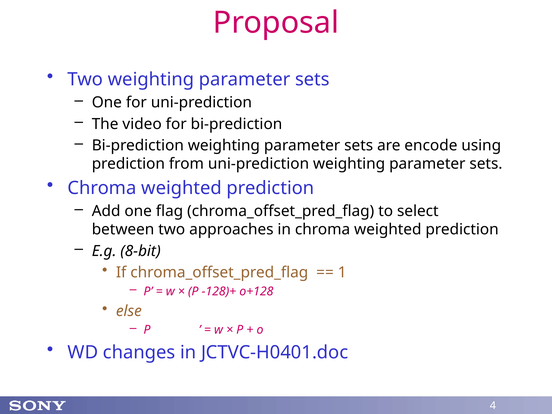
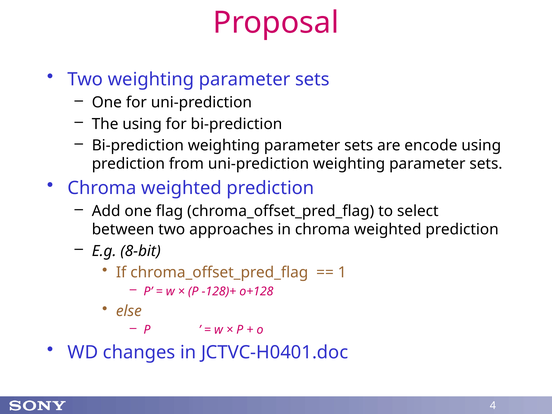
The video: video -> using (142, 124)
